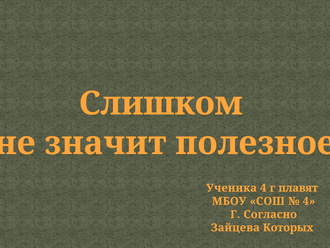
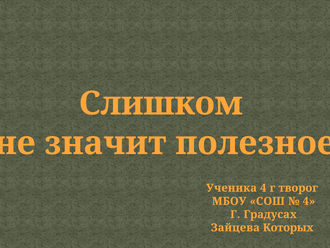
плавят: плавят -> творог (298, 188)
Согласно: Согласно -> Градусах (270, 214)
